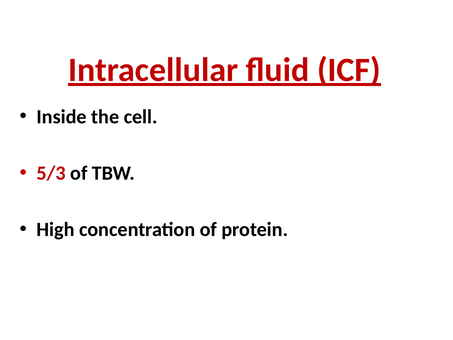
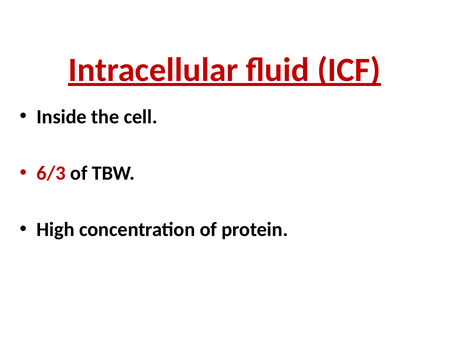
5/3: 5/3 -> 6/3 (51, 173)
